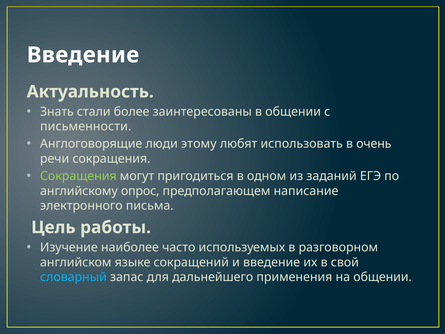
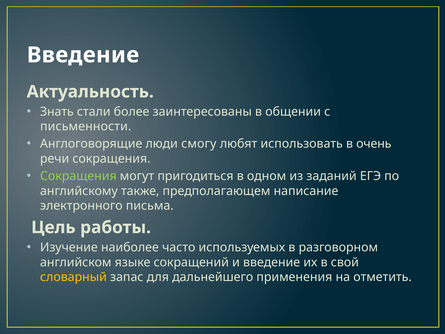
этому: этому -> смогу (199, 144)
опрос: опрос -> также (140, 191)
словарный colour: light blue -> yellow (73, 277)
на общении: общении -> отметить (383, 277)
